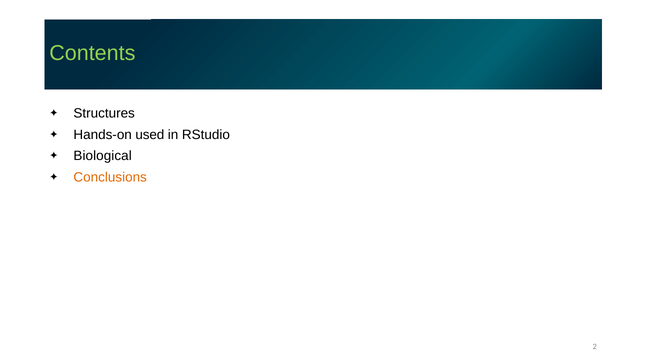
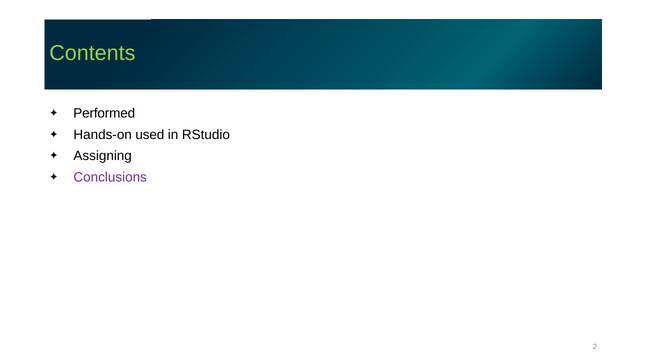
Structures: Structures -> Performed (104, 114)
Biological: Biological -> Assigning (103, 156)
Conclusions colour: orange -> purple (110, 177)
